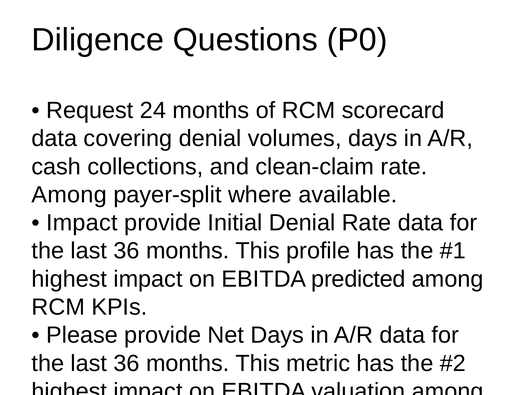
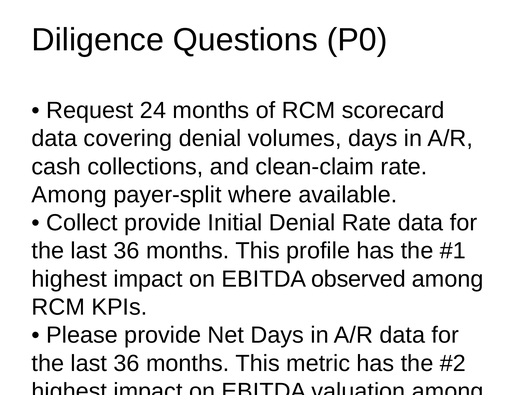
Impact: Impact -> Collect (82, 223)
predicted: predicted -> observed (358, 279)
